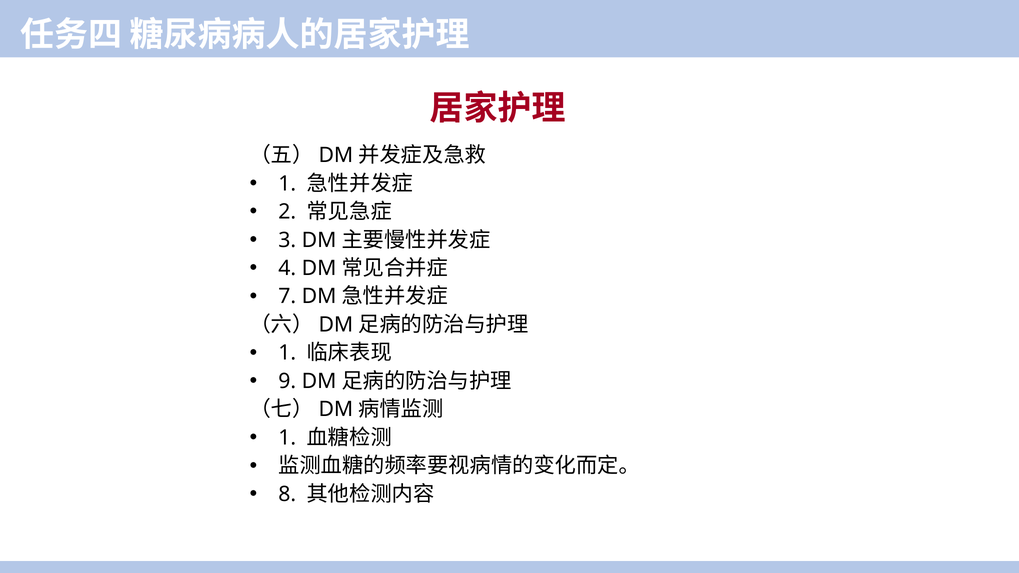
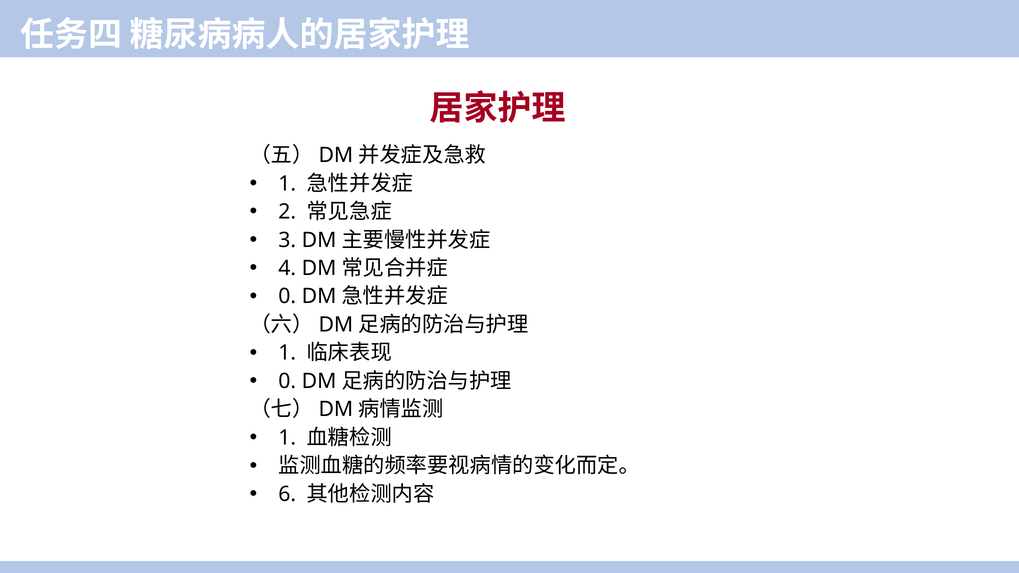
7: 7 -> 0 (287, 297)
9: 9 -> 0 (287, 381)
8: 8 -> 6 (287, 494)
